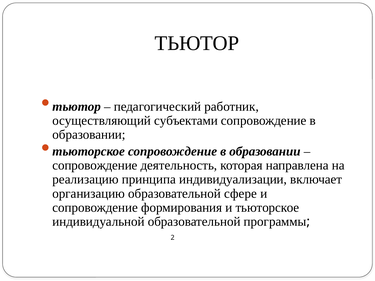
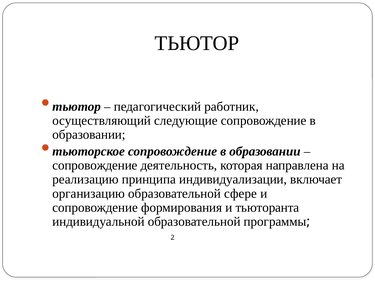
субъектами: субъектами -> следующие (186, 121)
и тьюторское: тьюторское -> тьюторанта (267, 208)
